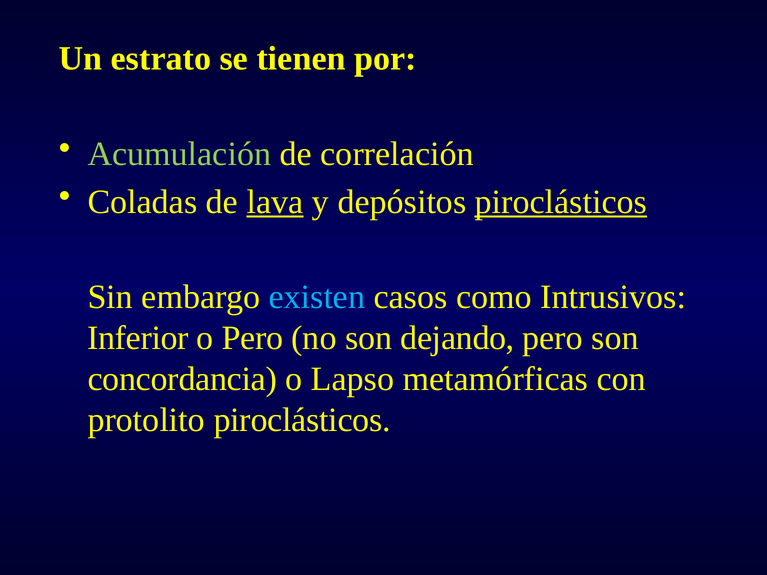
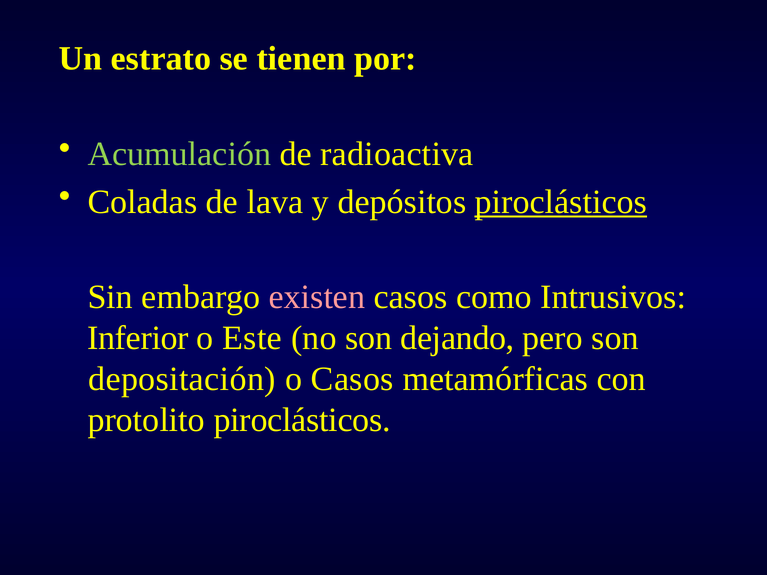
correlación: correlación -> radioactiva (397, 154)
lava underline: present -> none (275, 202)
existen colour: light blue -> pink (317, 297)
o Pero: Pero -> Este (252, 338)
concordancia: concordancia -> depositación (182, 379)
o Lapso: Lapso -> Casos (352, 379)
